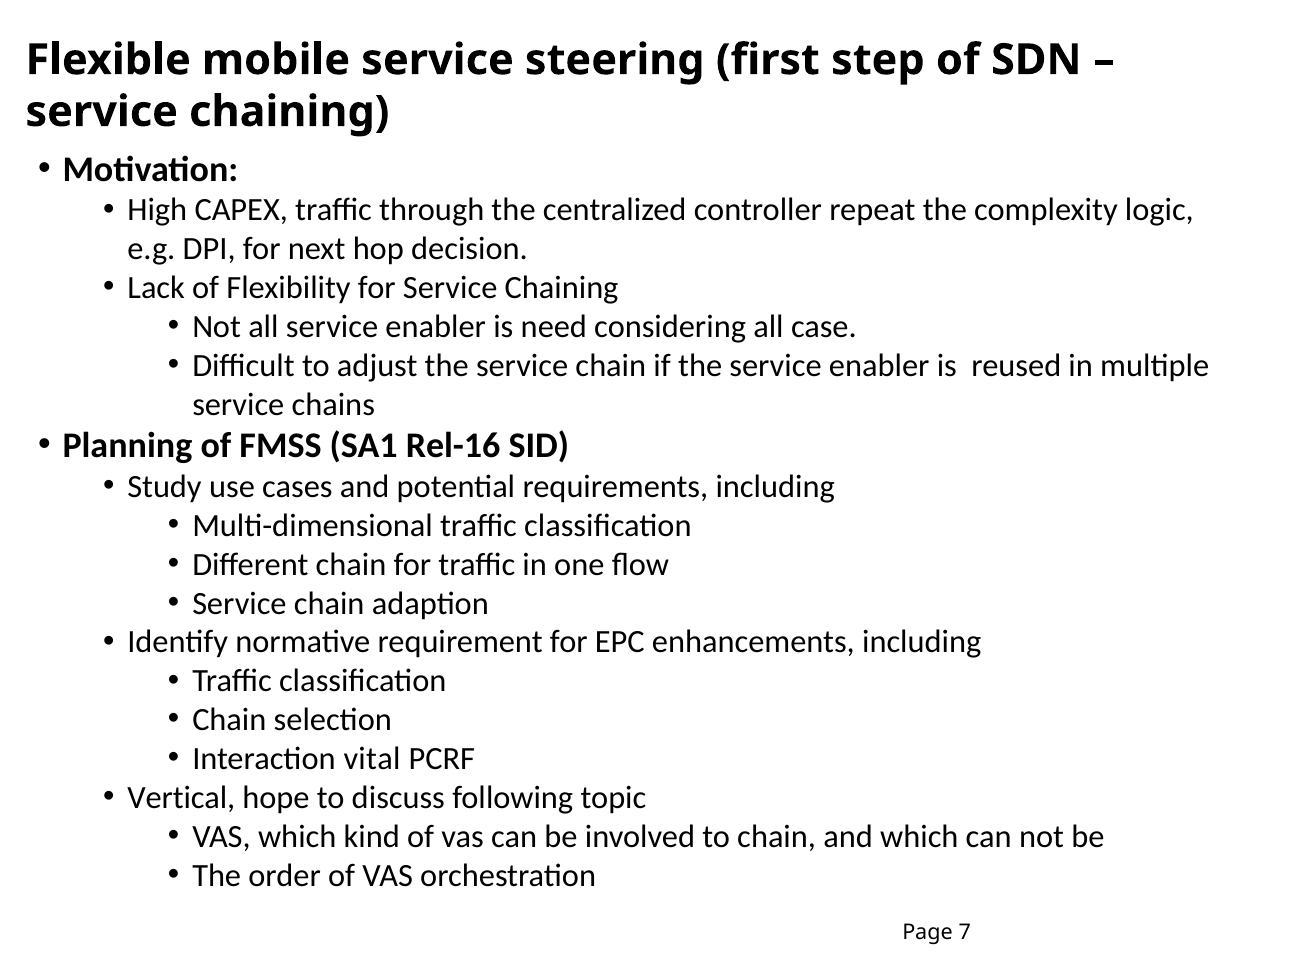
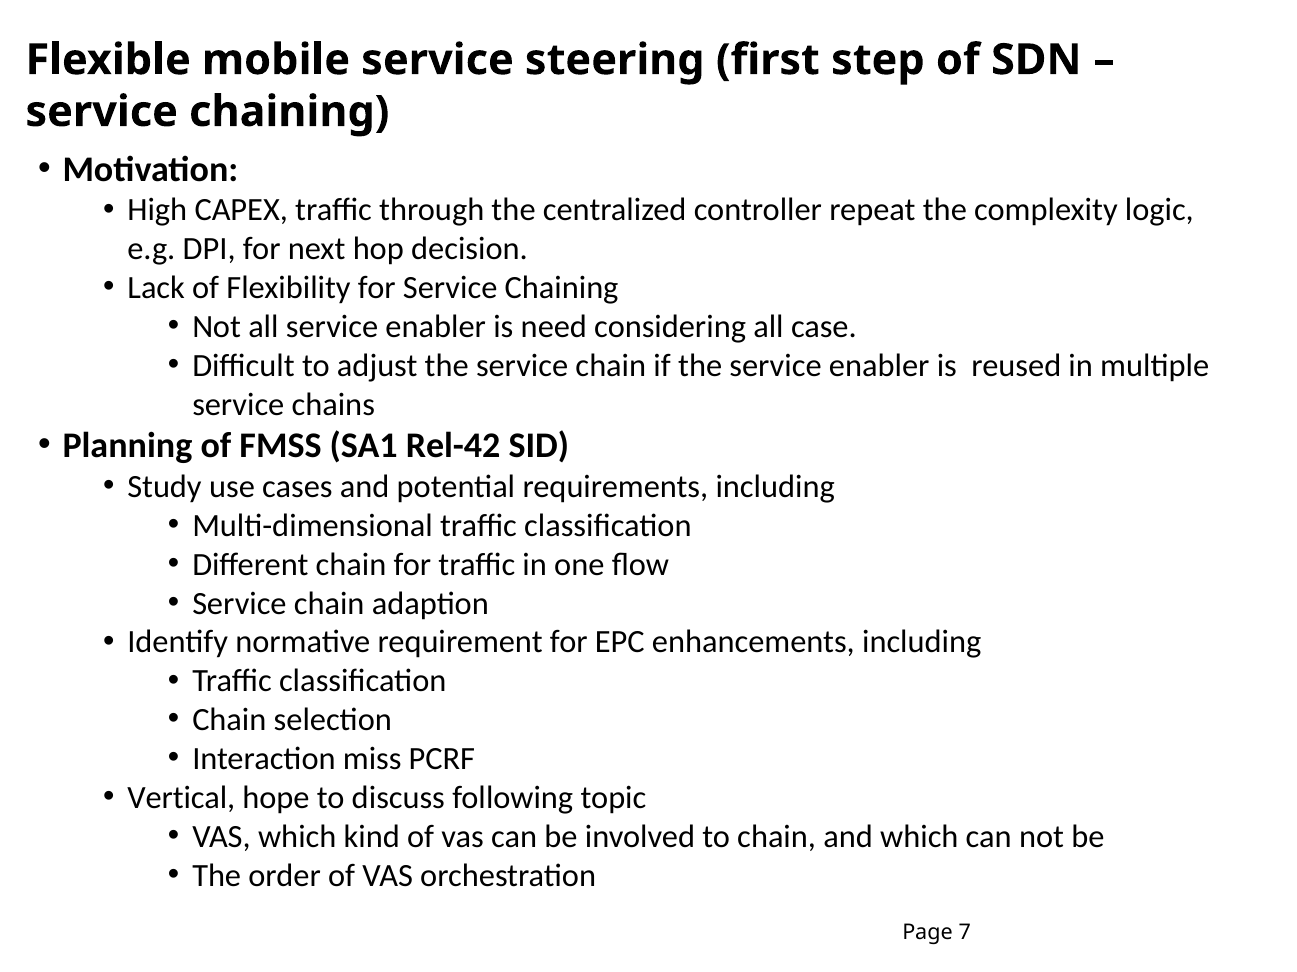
Rel-16: Rel-16 -> Rel-42 (453, 446)
vital: vital -> miss (372, 759)
